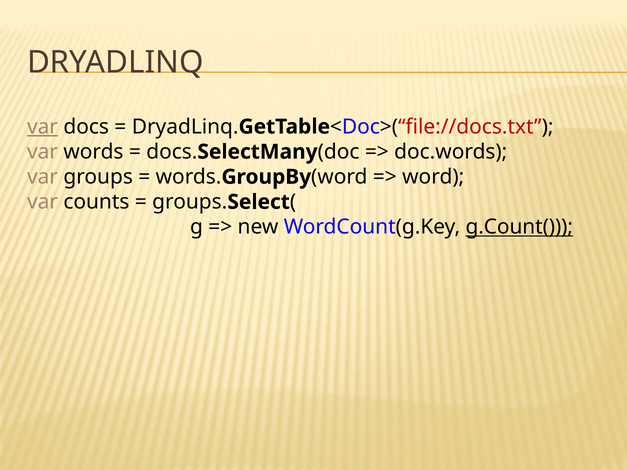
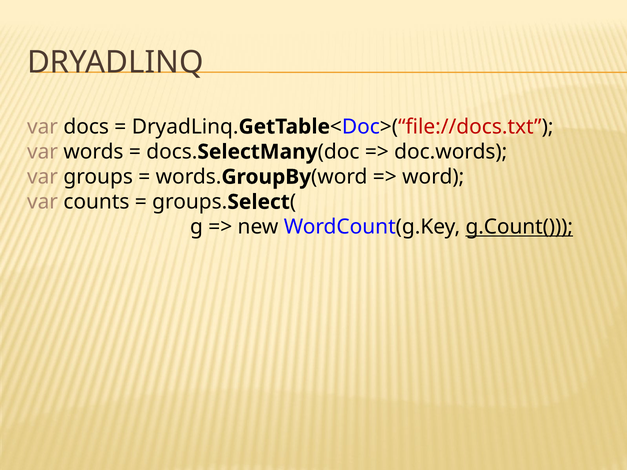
var underline: present -> none (43, 127)
